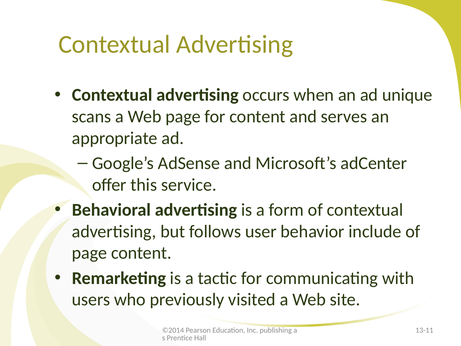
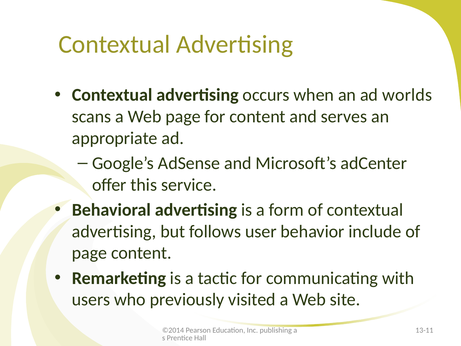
unique: unique -> worlds (407, 95)
